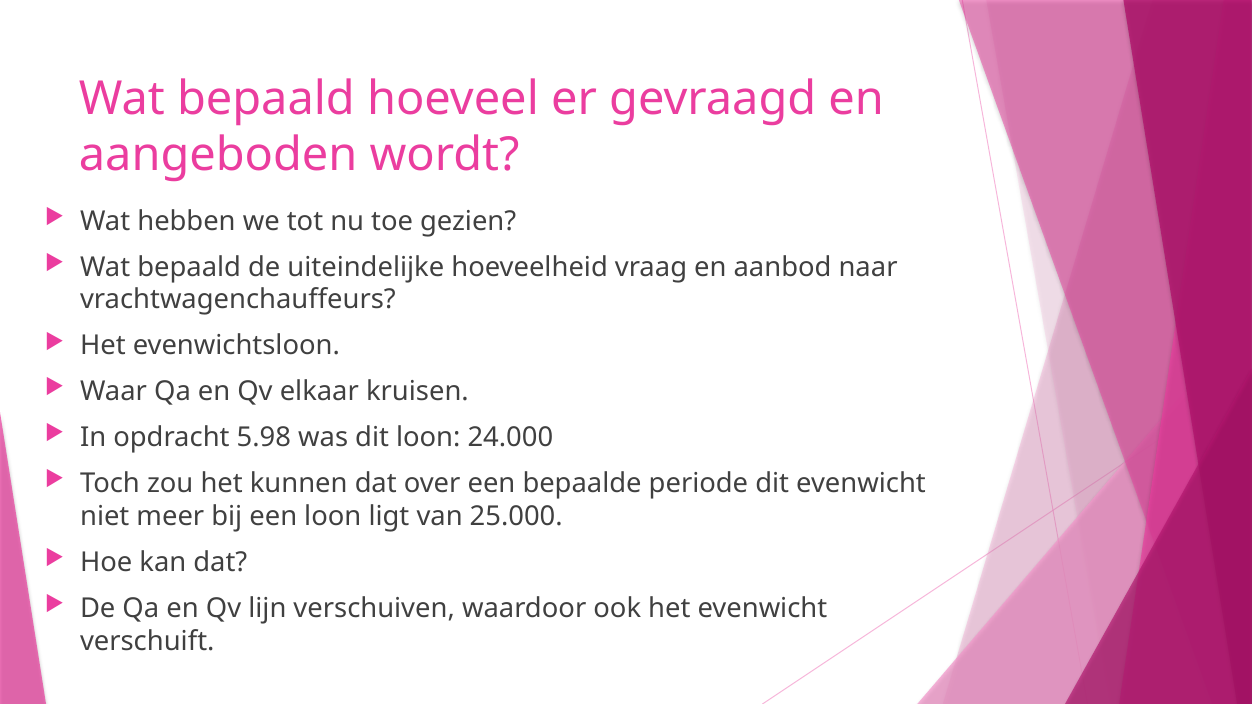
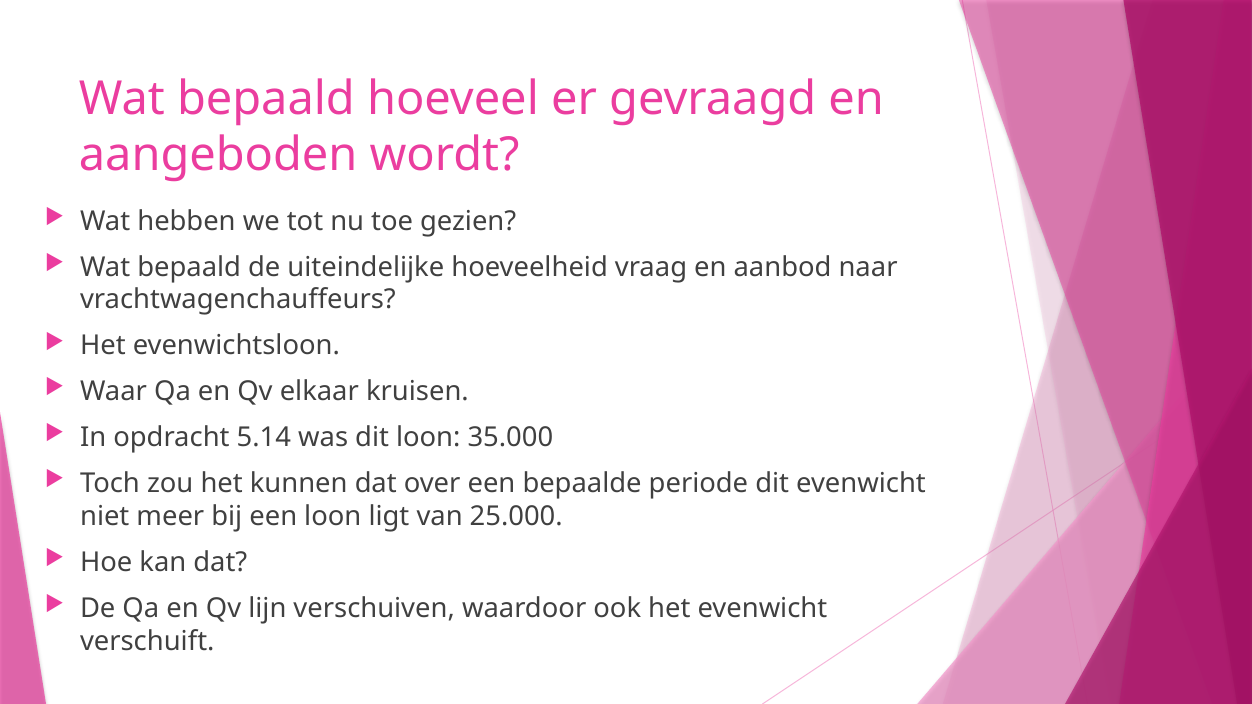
5.98: 5.98 -> 5.14 (264, 438)
24.000: 24.000 -> 35.000 (510, 438)
